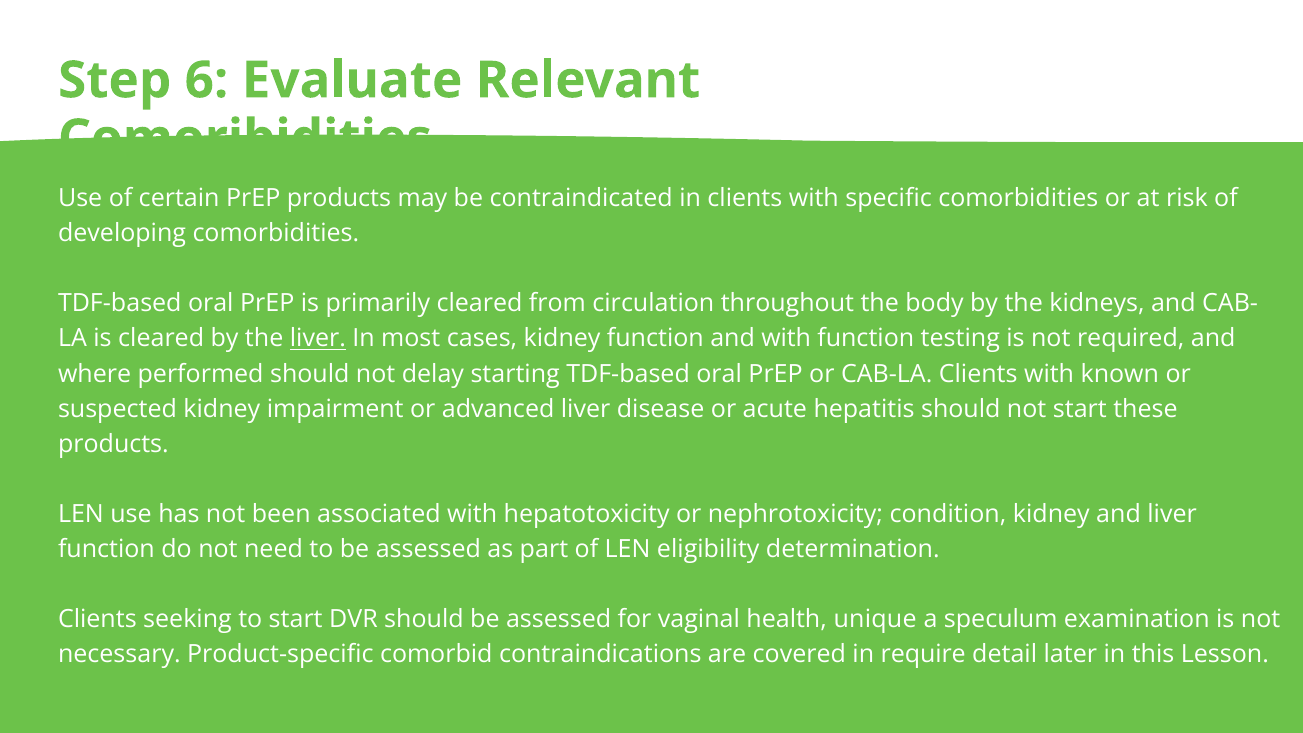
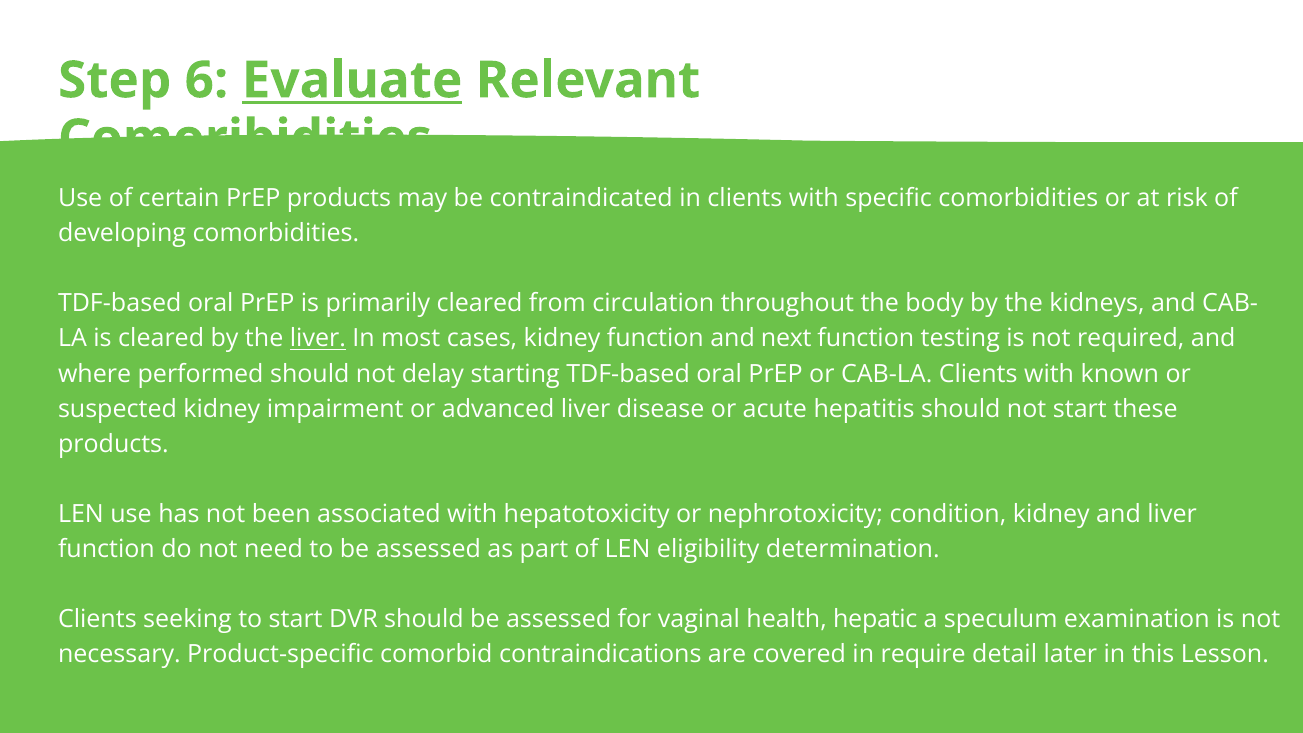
Evaluate underline: none -> present (352, 80)
and with: with -> next (786, 339)
unique: unique -> hepatic (875, 619)
